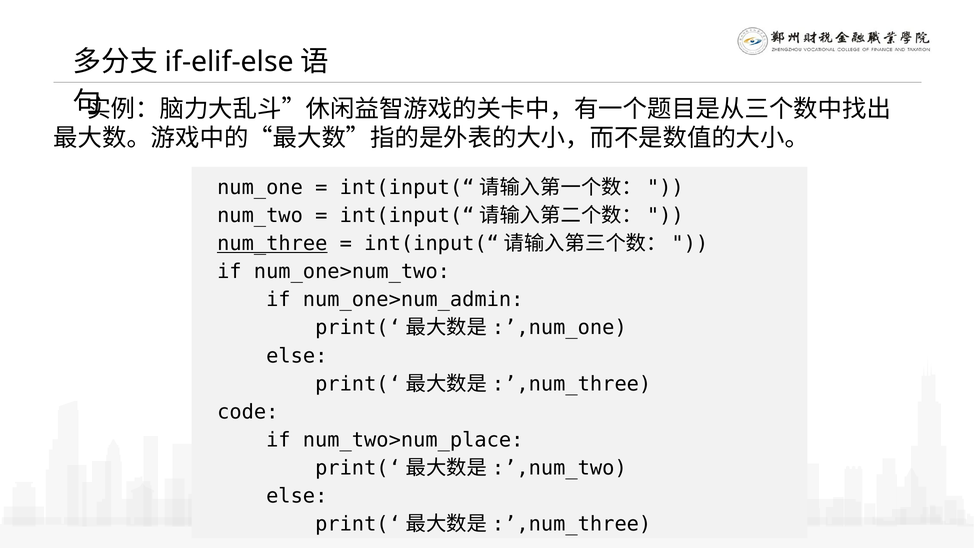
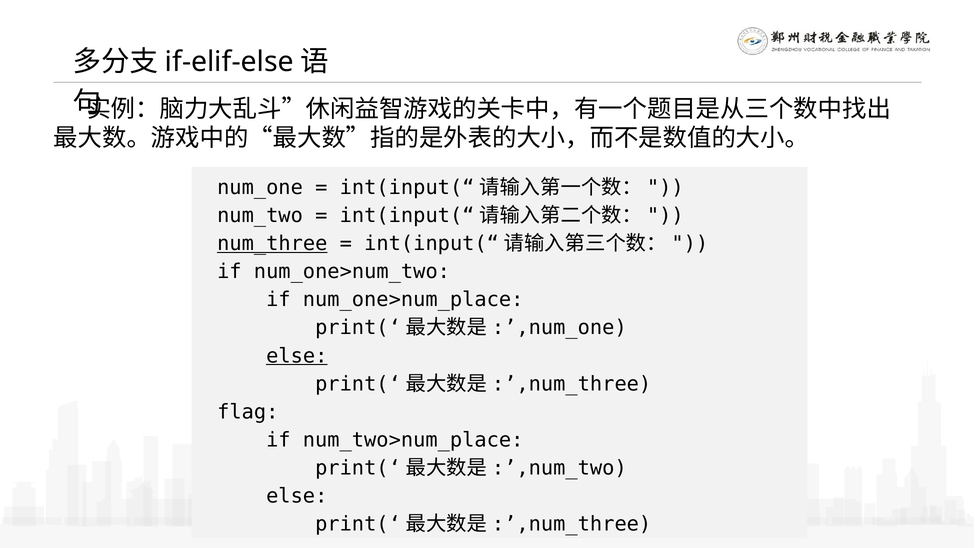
num_one>num_admin: num_one>num_admin -> num_one>num_place (413, 300)
else underline: none -> present (297, 356)
code: code -> flag (248, 412)
